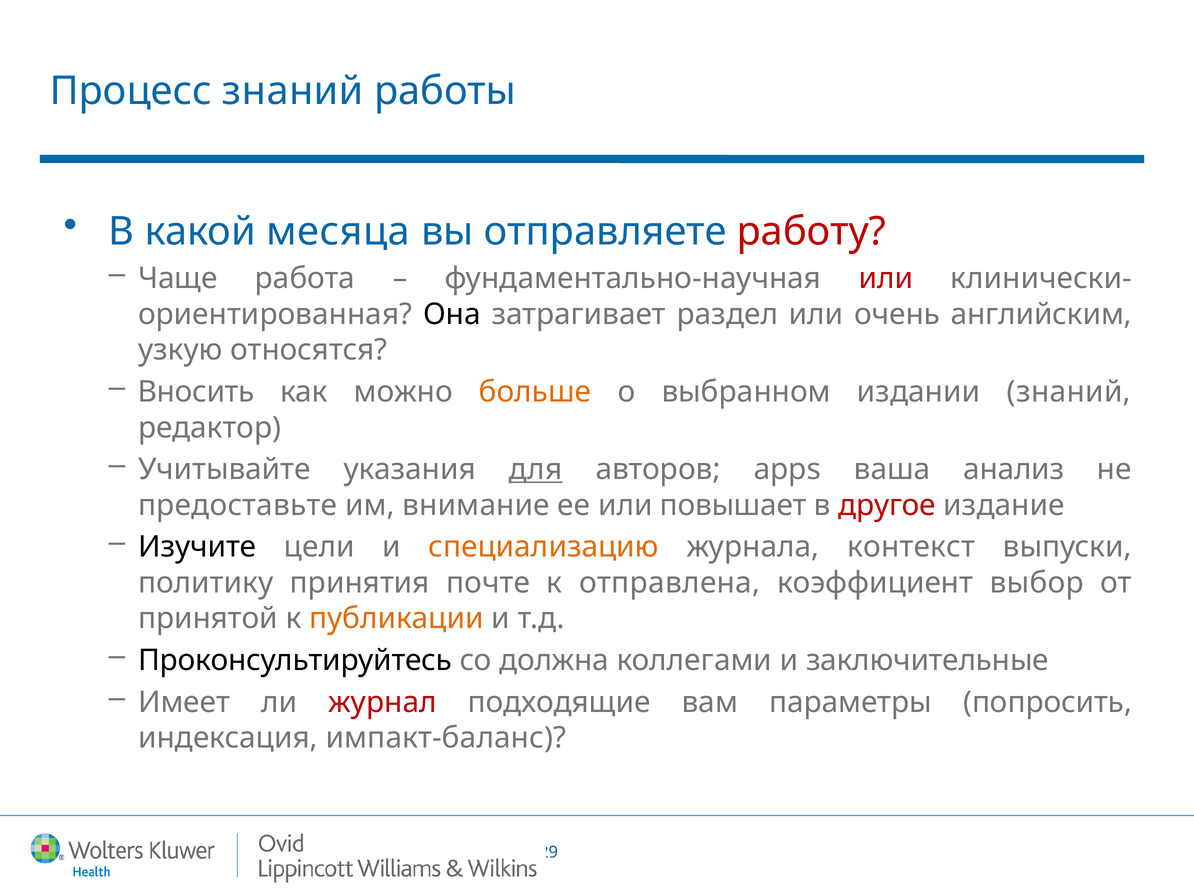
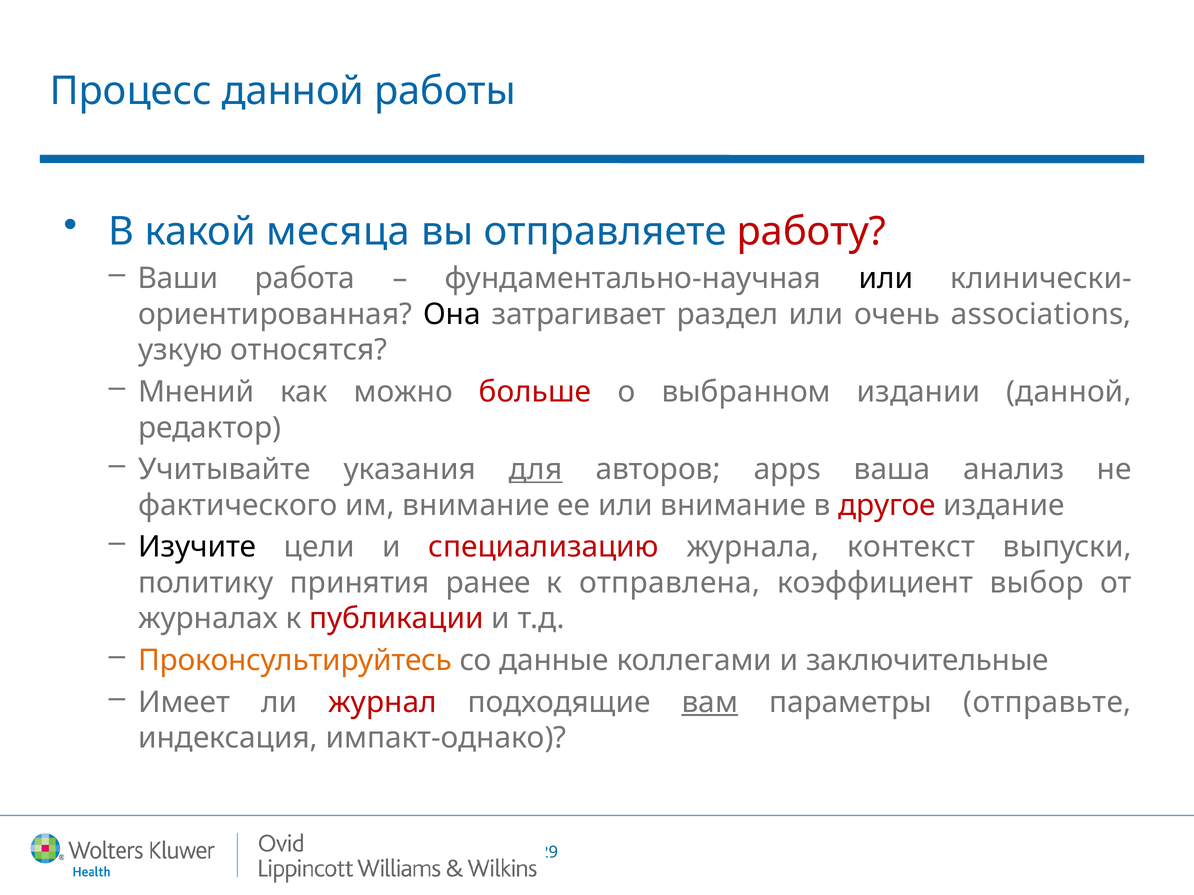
Процесс знаний: знаний -> данной (293, 91)
Чаще: Чаще -> Ваши (178, 279)
или colour: red -> black (886, 279)
английским: английским -> associations (1041, 315)
Вносить: Вносить -> Мнений (196, 392)
больше colour: orange -> red (535, 392)
издании знаний: знаний -> данной (1069, 392)
предоставьте: предоставьте -> фактического (238, 506)
или повышает: повышает -> внимание (733, 506)
специализацию colour: orange -> red (544, 547)
почте: почте -> ранее (488, 583)
принятой: принятой -> журналах (208, 619)
публикации colour: orange -> red (396, 619)
Проконсультируйтесь colour: black -> orange (295, 661)
должна: должна -> данные (554, 661)
вам underline: none -> present (710, 703)
попросить: попросить -> отправьте (1047, 703)
импакт-баланс: импакт-баланс -> импакт-однако (446, 738)
